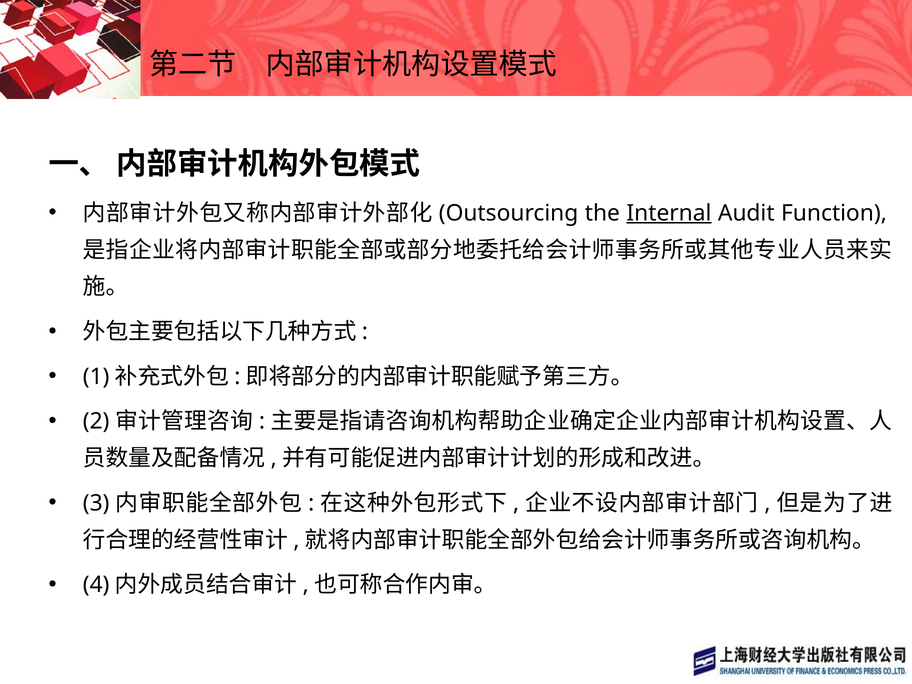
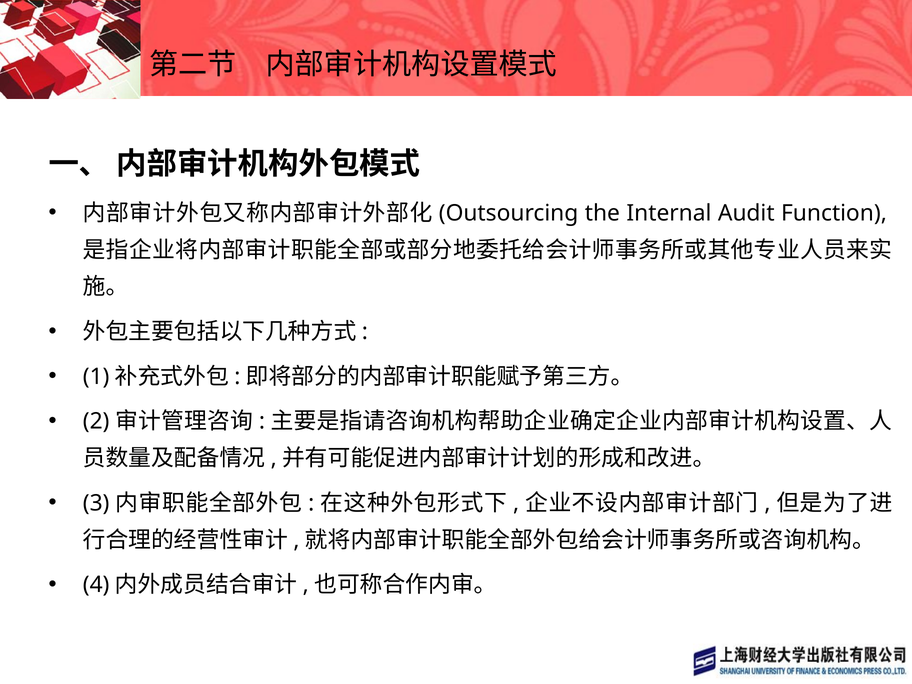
Internal underline: present -> none (669, 213)
